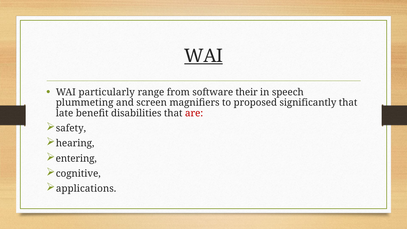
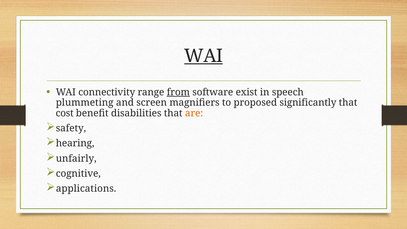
particularly: particularly -> connectivity (107, 92)
from underline: none -> present (178, 92)
their: their -> exist (247, 92)
late: late -> cost (65, 113)
are colour: red -> orange (194, 113)
entering: entering -> unfairly (76, 158)
